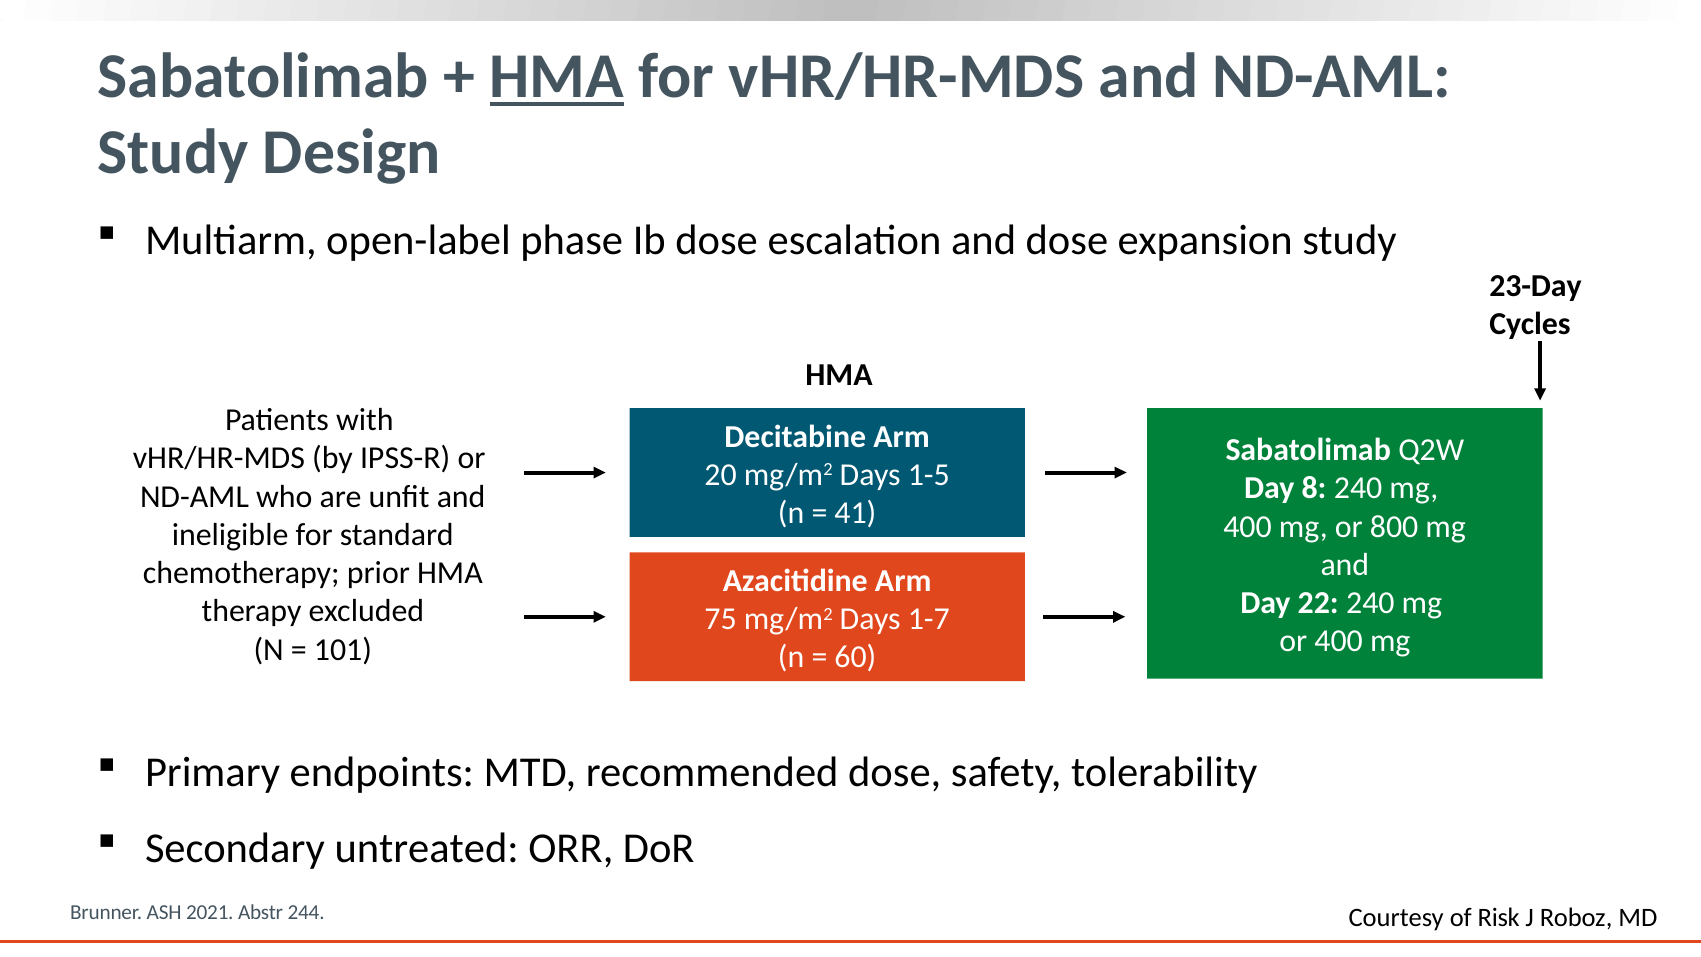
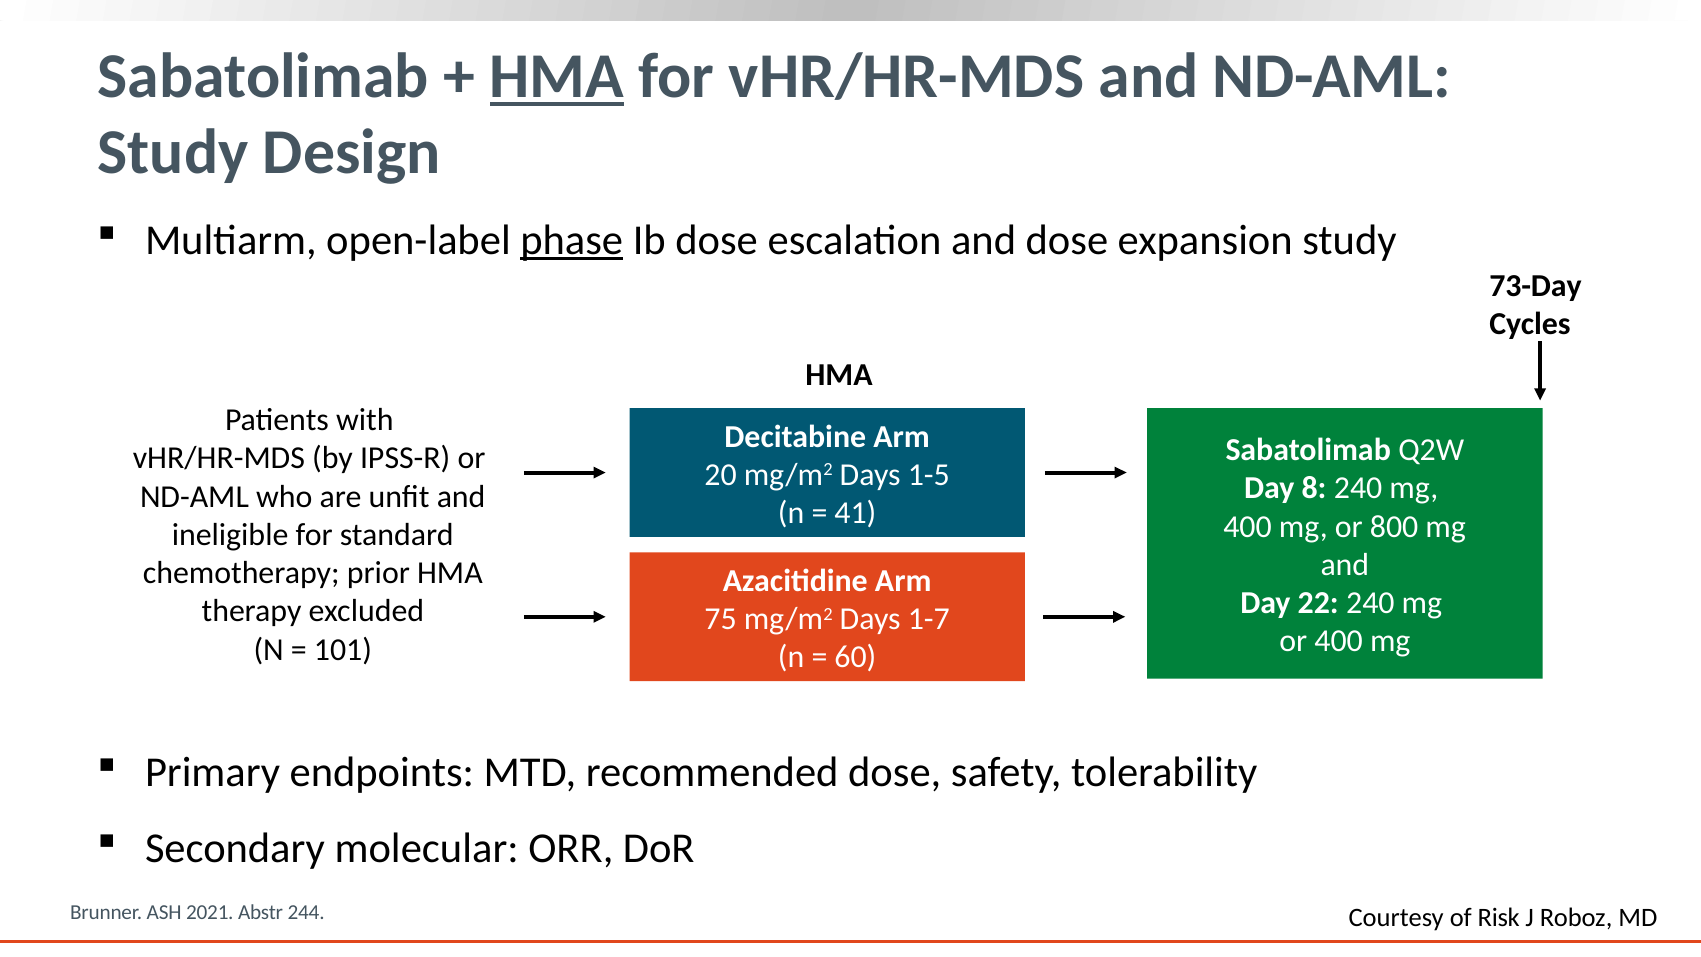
phase underline: none -> present (572, 240)
23-Day: 23-Day -> 73-Day (1535, 286)
untreated: untreated -> molecular (427, 849)
